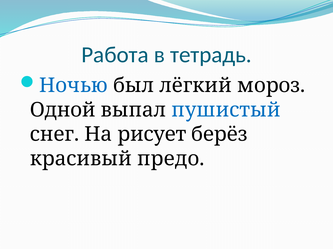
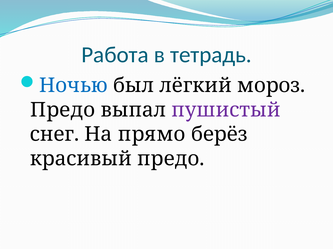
Одной: Одной -> Предо (63, 110)
пушистый colour: blue -> purple (226, 110)
рисует: рисует -> прямо (152, 135)
